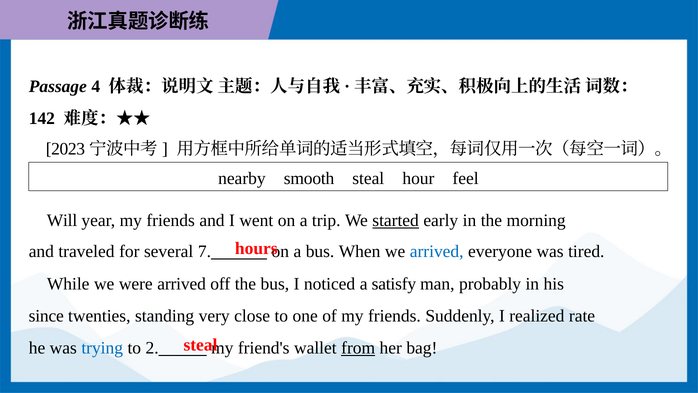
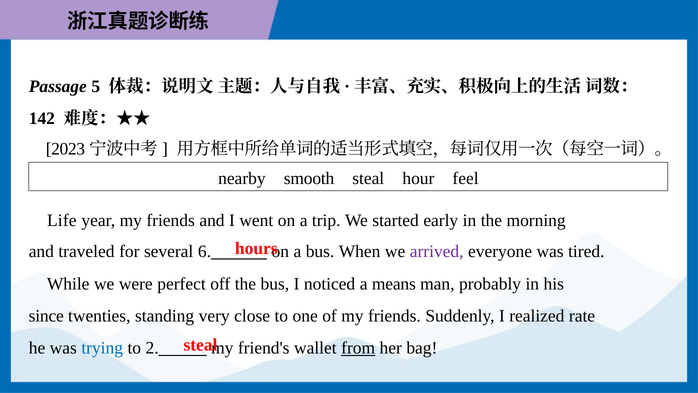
4: 4 -> 5 (96, 86)
Will: Will -> Life (62, 220)
started underline: present -> none (396, 220)
7: 7 -> 6 (204, 251)
arrived colour: blue -> purple (437, 251)
were arrived: arrived -> perfect (182, 284)
satisfy: satisfy -> means (394, 284)
